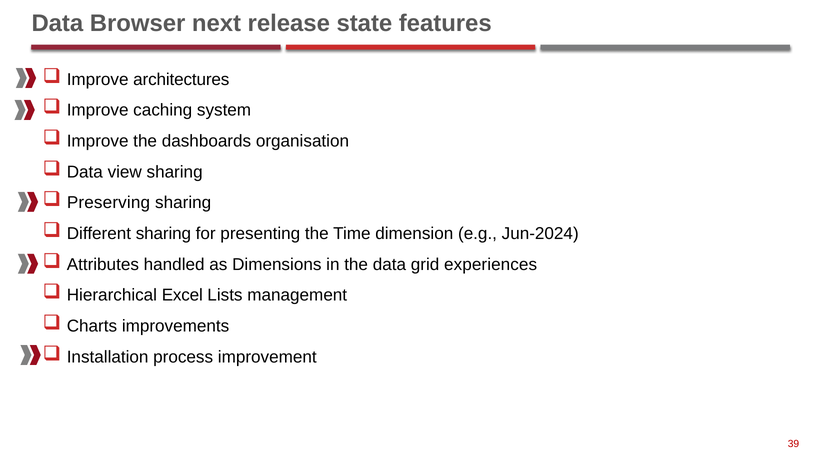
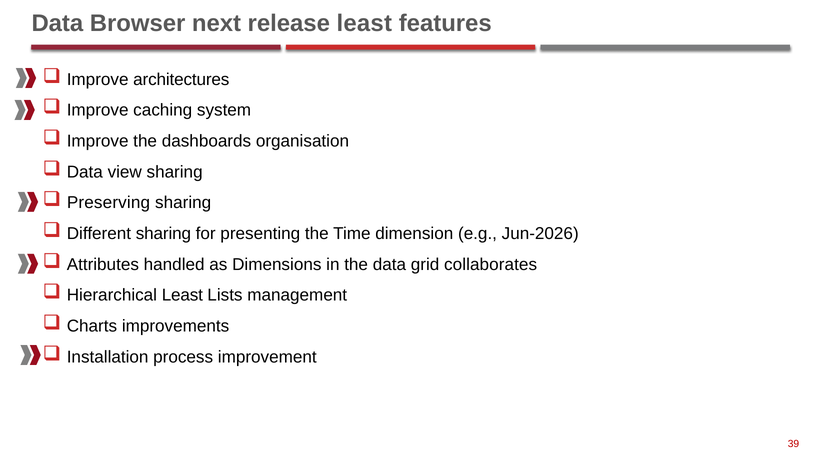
release state: state -> least (364, 23)
Jun-2024: Jun-2024 -> Jun-2026 (540, 233)
experiences: experiences -> collaborates (491, 264)
Hierarchical Excel: Excel -> Least (182, 295)
